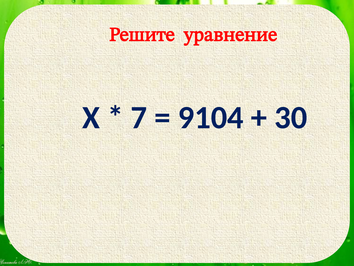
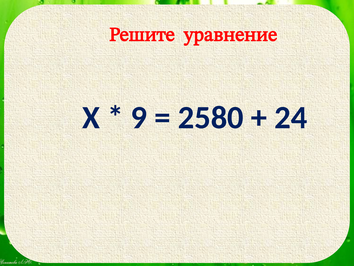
7: 7 -> 9 (139, 117)
9104: 9104 -> 2580 (211, 117)
30: 30 -> 24 (291, 117)
